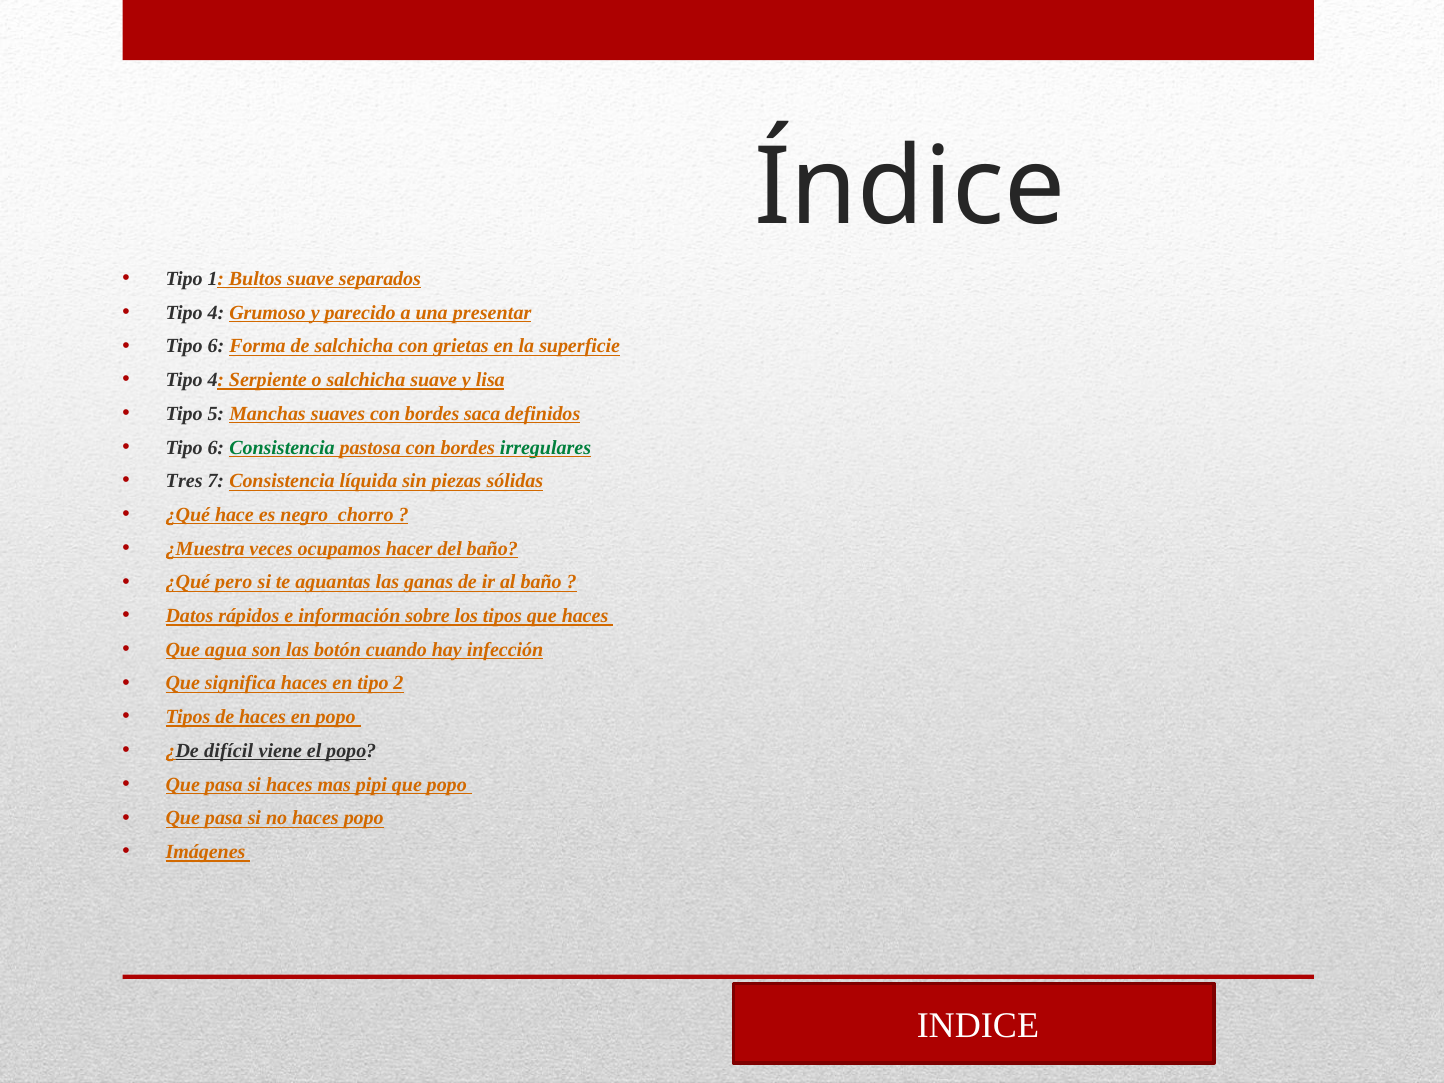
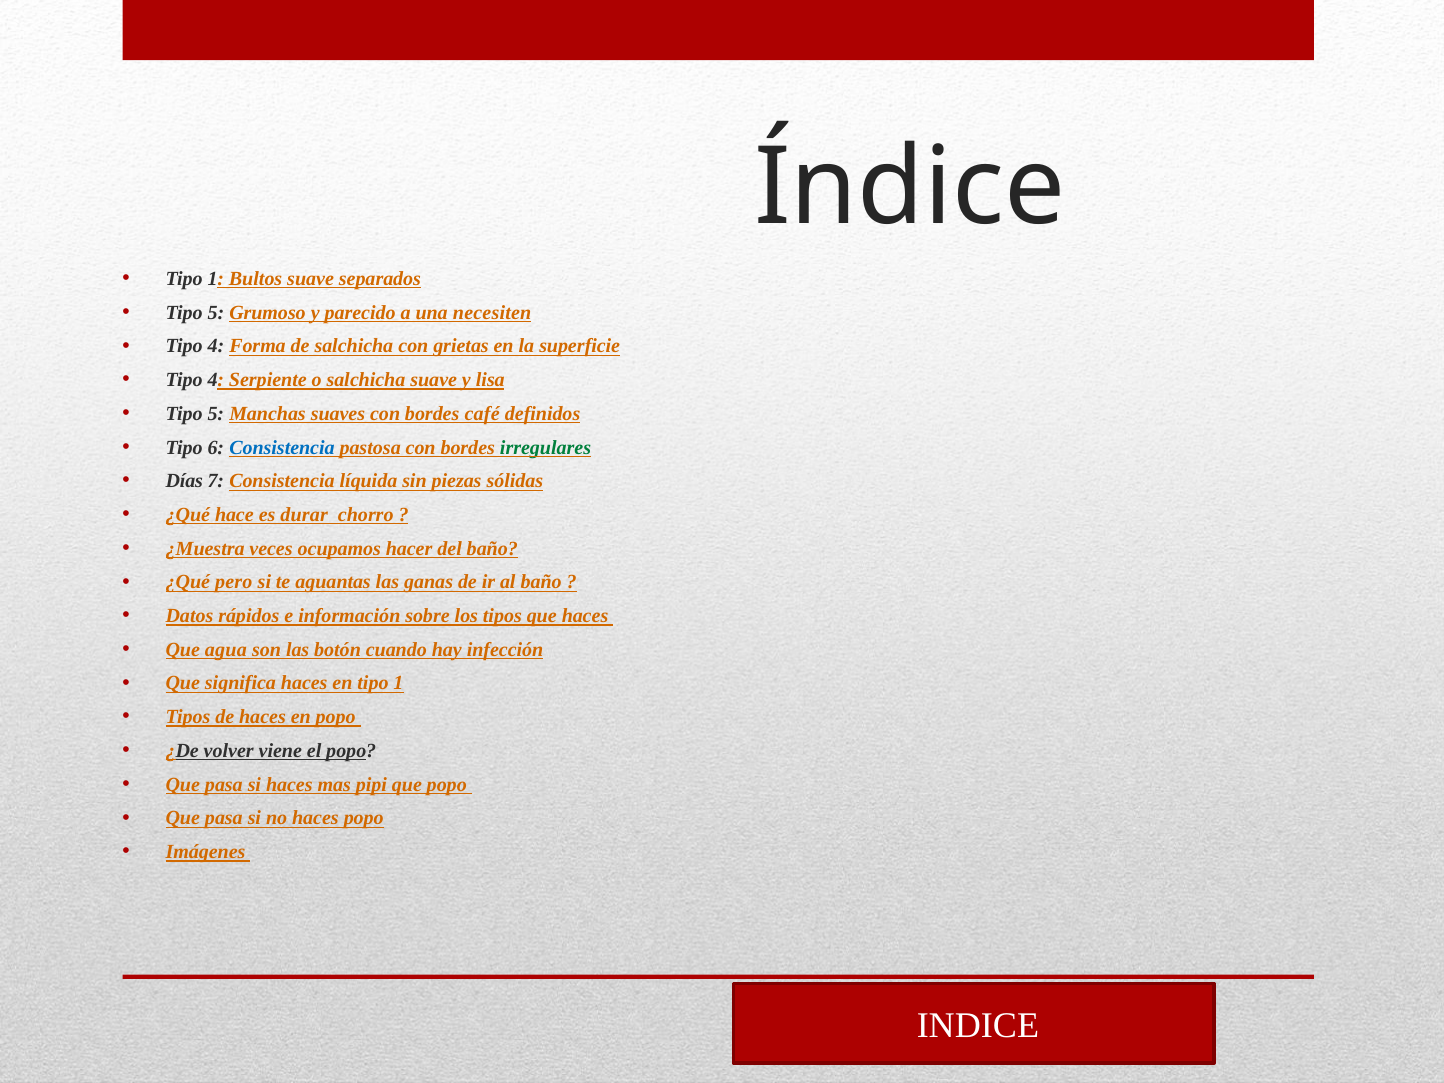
4: 4 -> 5 (216, 313)
presentar: presentar -> necesiten (492, 313)
6: 6 -> 4 (216, 346)
saca: saca -> café (482, 414)
Consistencia colour: green -> blue (282, 447)
Tres: Tres -> Días (184, 481)
negro: negro -> durar (304, 515)
en tipo 2: 2 -> 1 (399, 683)
difícil: difícil -> volver (229, 751)
